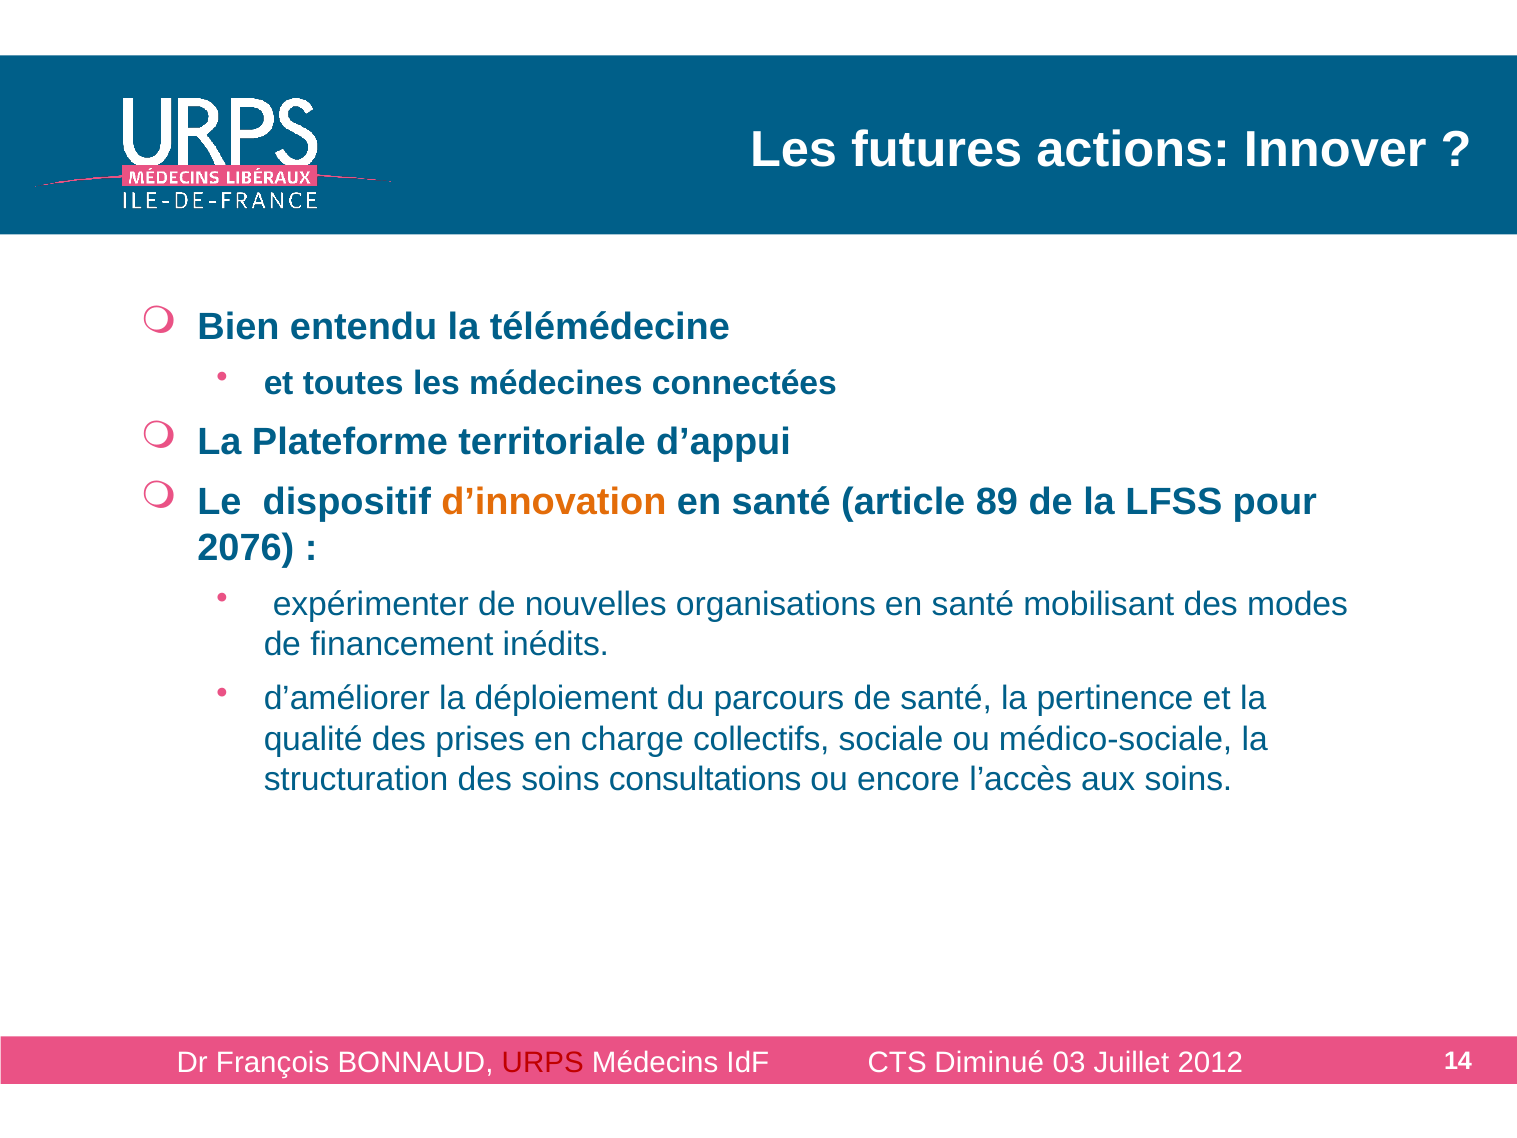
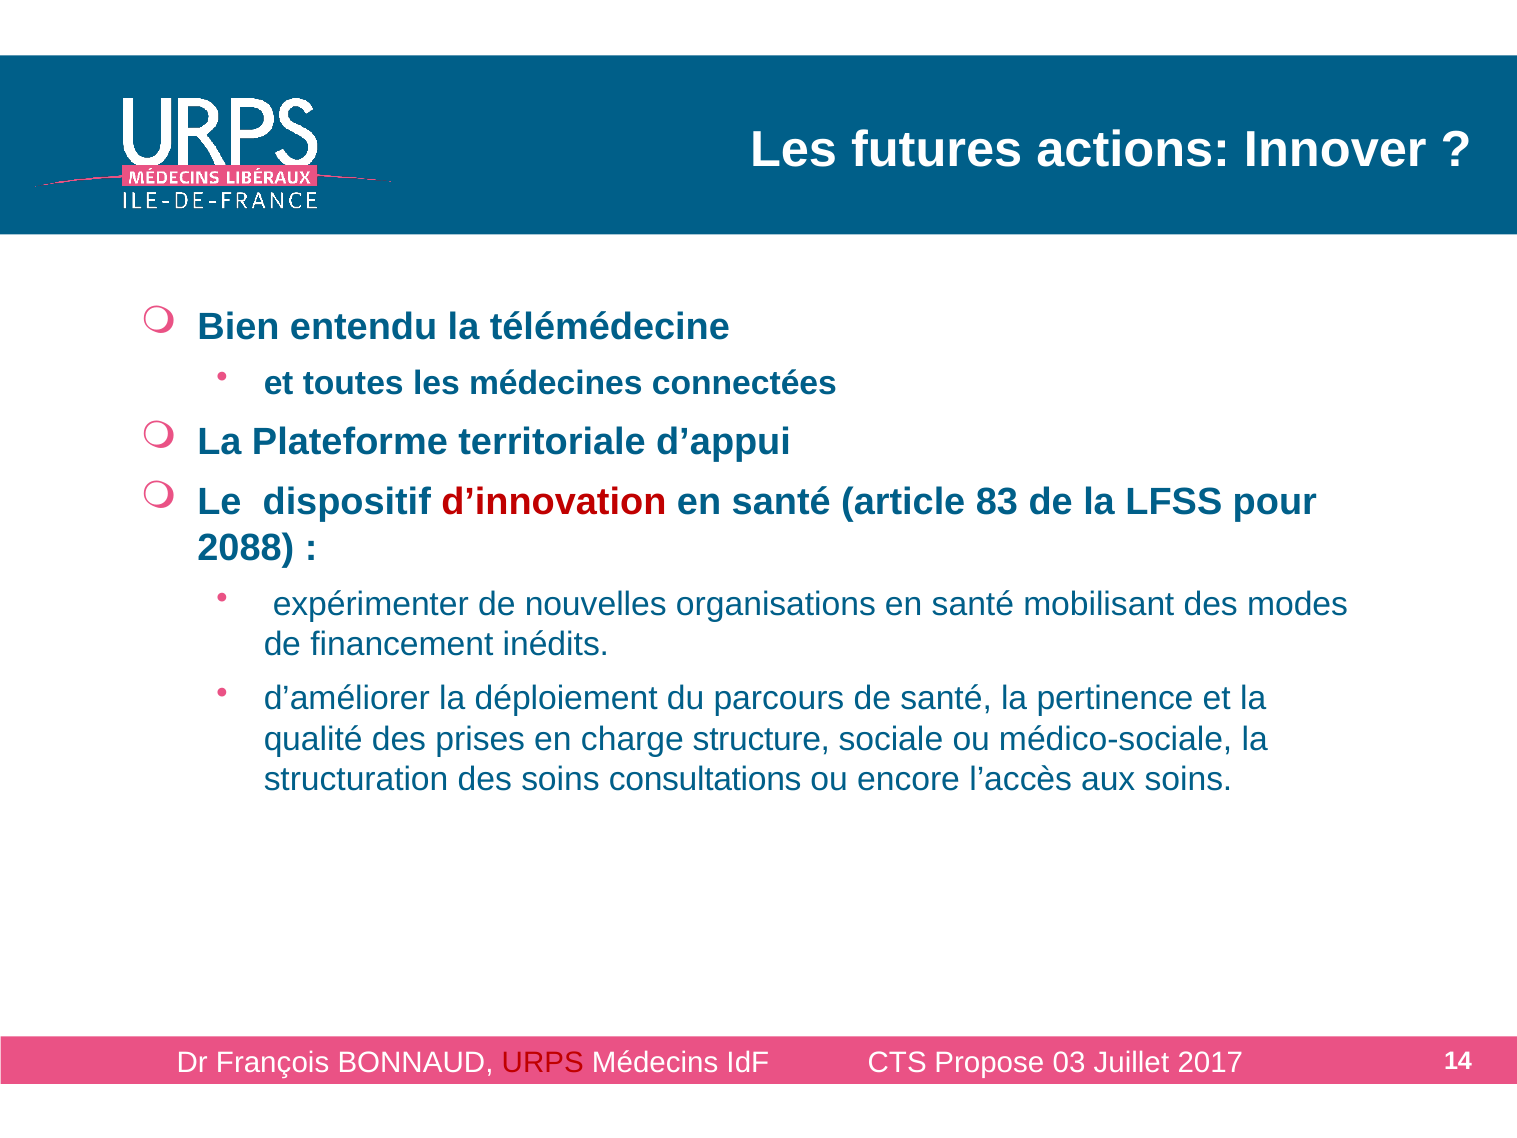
d’innovation colour: orange -> red (554, 502)
89: 89 -> 83 (997, 502)
2076: 2076 -> 2088 (246, 548)
collectifs: collectifs -> structure (761, 739)
Diminué: Diminué -> Propose (989, 1062)
2012: 2012 -> 2017 (1210, 1062)
